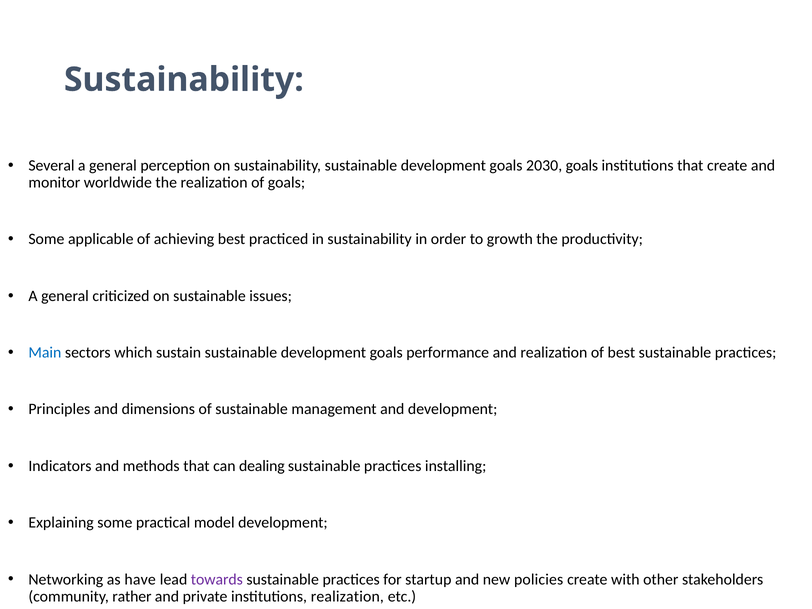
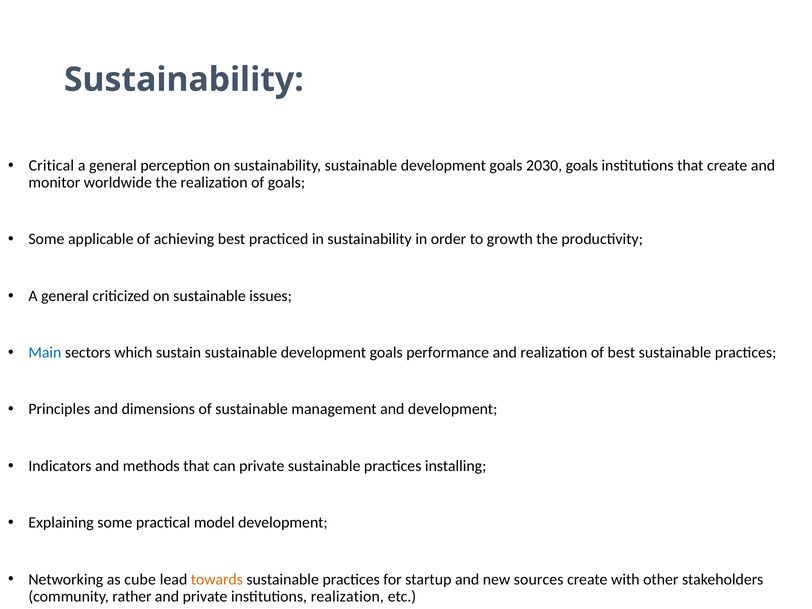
Several: Several -> Critical (51, 165)
can dealing: dealing -> private (262, 466)
have: have -> cube (140, 579)
towards colour: purple -> orange (217, 579)
policies: policies -> sources (539, 579)
